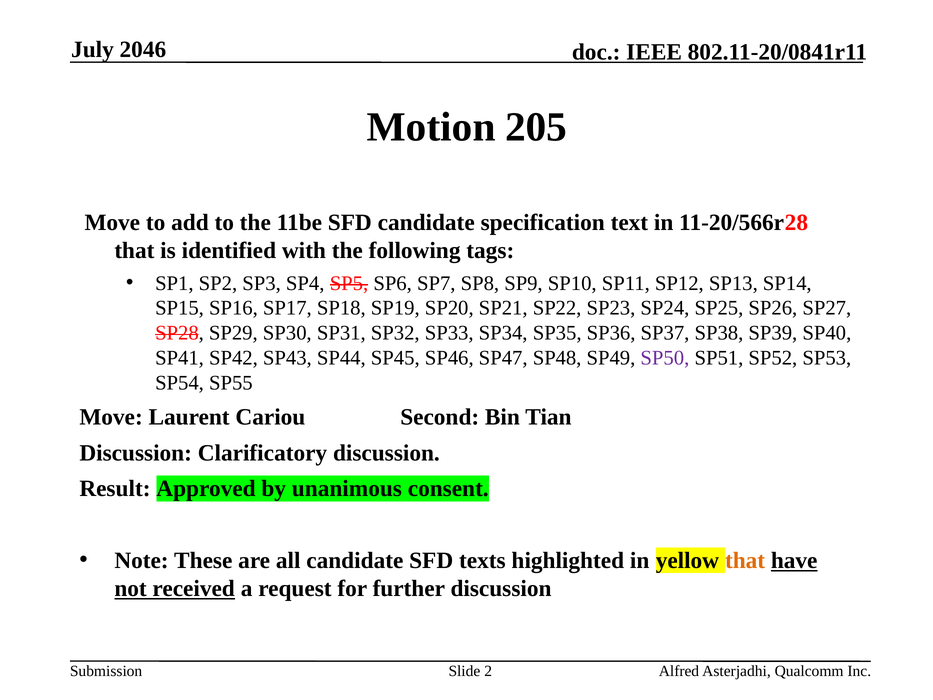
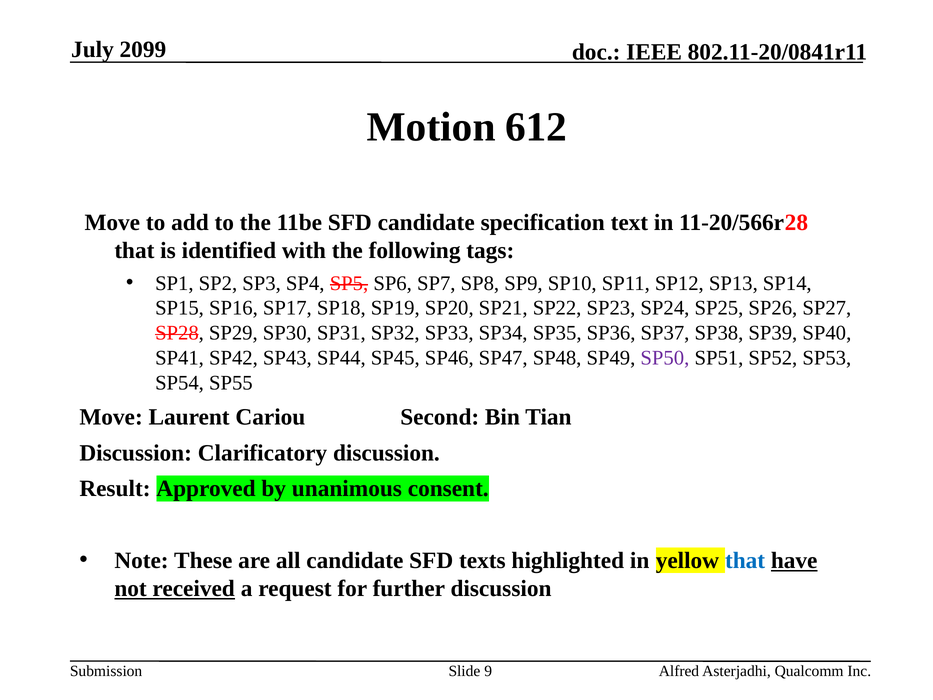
2046: 2046 -> 2099 (143, 49)
205: 205 -> 612 (536, 127)
that colour: orange -> blue (745, 560)
2: 2 -> 9 (488, 671)
